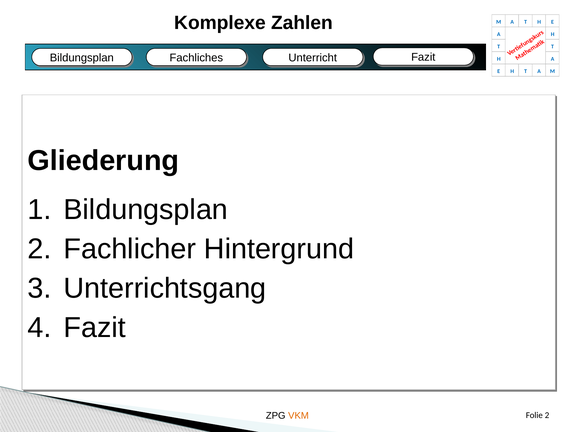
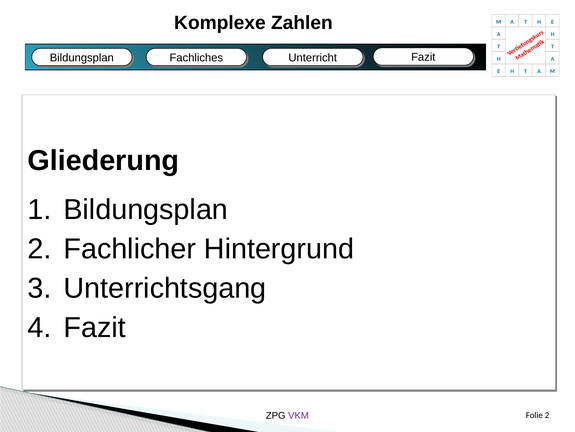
VKM colour: orange -> purple (299, 415)
